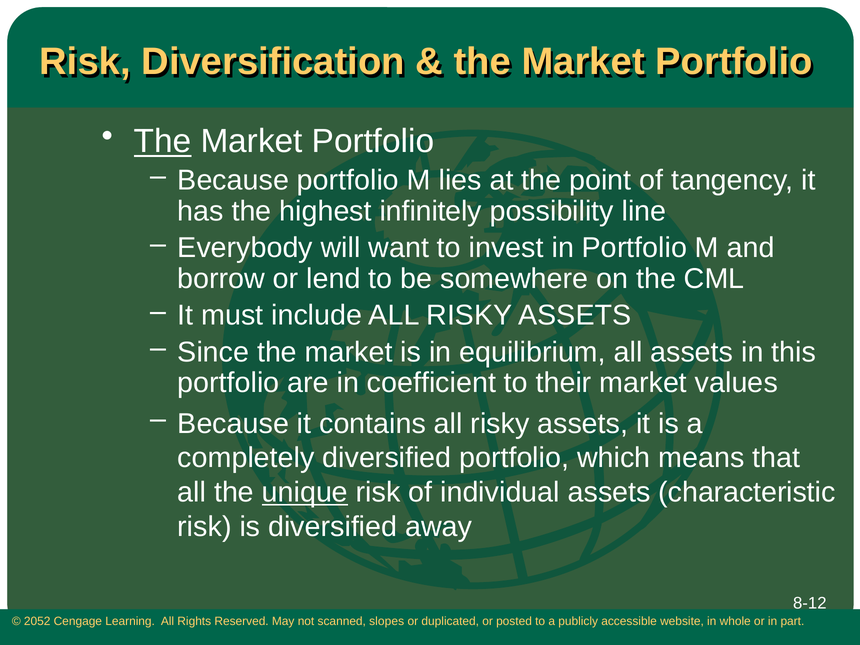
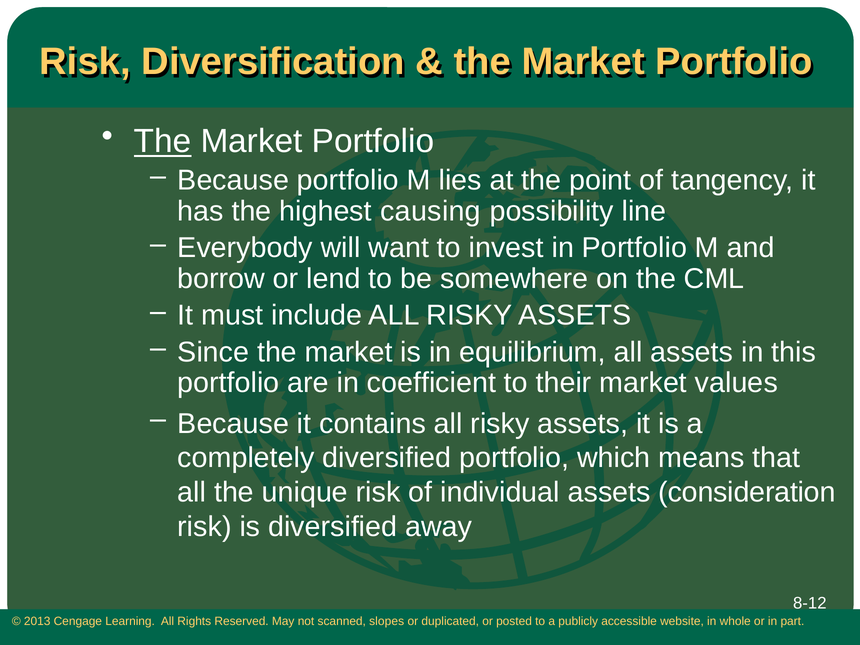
infinitely: infinitely -> causing (431, 211)
unique underline: present -> none (305, 492)
characteristic: characteristic -> consideration (747, 492)
2052: 2052 -> 2013 (37, 621)
